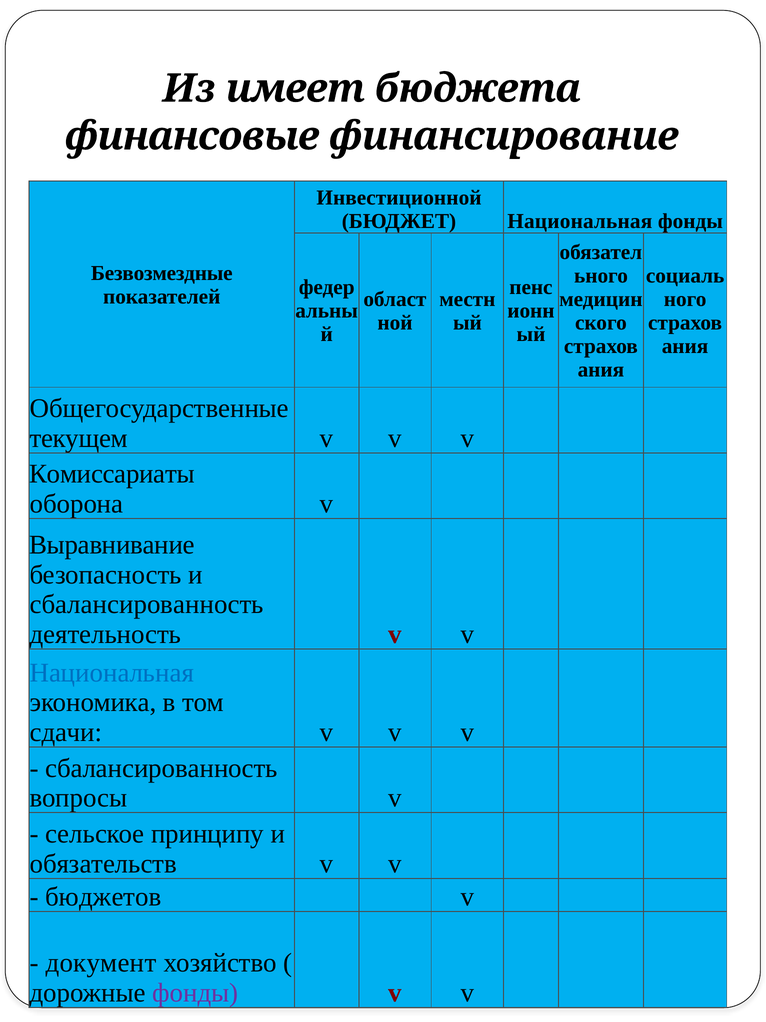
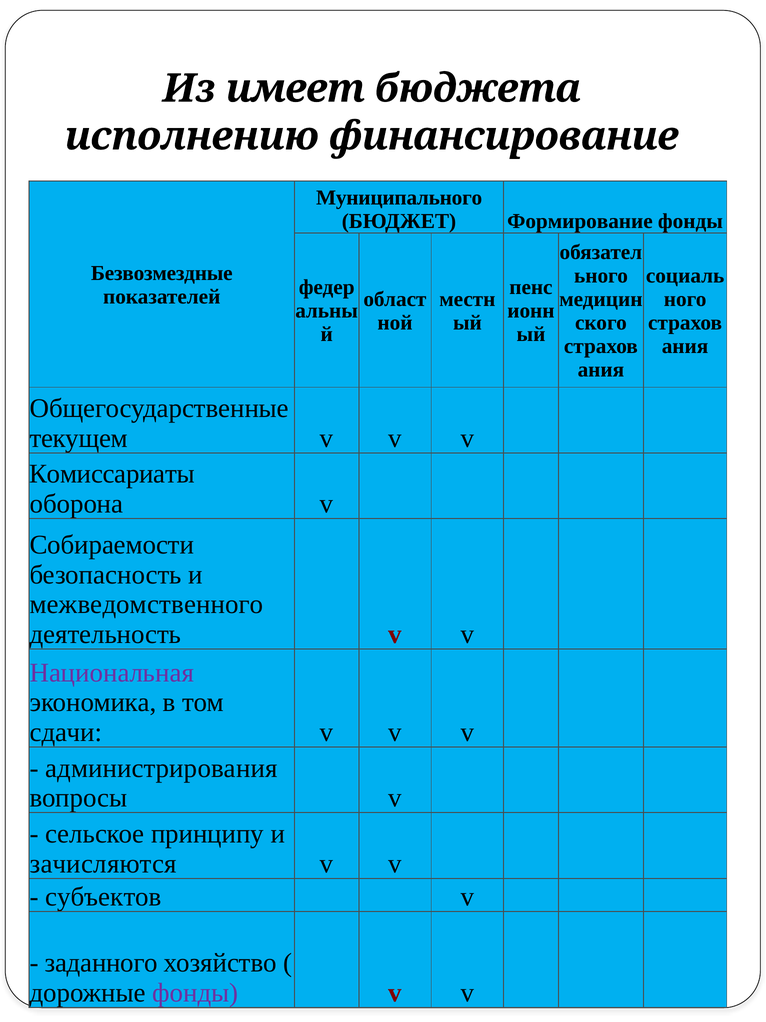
финансовые: финансовые -> исполнению (192, 136)
Инвестиционной: Инвестиционной -> Муниципального (399, 198)
БЮДЖЕТ Национальная: Национальная -> Формирование (580, 221)
Выравнивание: Выравнивание -> Собираемости (112, 545)
сбалансированность: сбалансированность -> межведомственного (147, 604)
Национальная colour: blue -> purple (112, 672)
сбалансированность: сбалансированность -> администрирования (161, 768)
обязательств: обязательств -> зачисляются (103, 863)
бюджетов: бюджетов -> субъектов (103, 896)
документ: документ -> заданного (101, 962)
